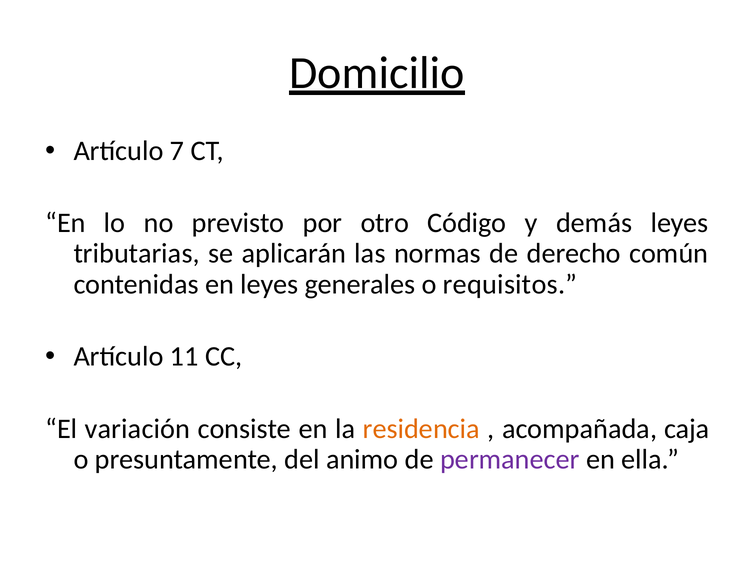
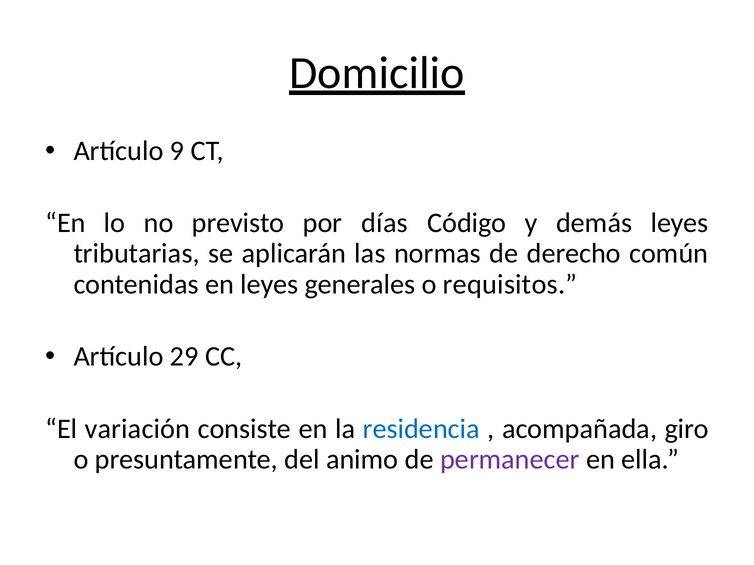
7: 7 -> 9 (177, 151)
otro: otro -> días (385, 223)
11: 11 -> 29 (184, 357)
residencia colour: orange -> blue (421, 429)
caja: caja -> giro (687, 429)
